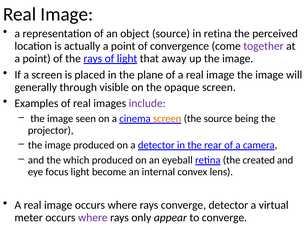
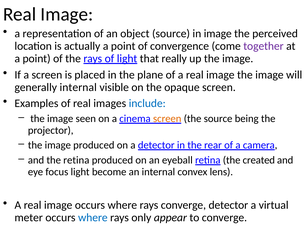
in retina: retina -> image (218, 34)
away: away -> really (174, 58)
generally through: through -> internal (78, 87)
include colour: purple -> blue (147, 103)
the which: which -> retina (76, 160)
where colour: purple -> blue (93, 217)
